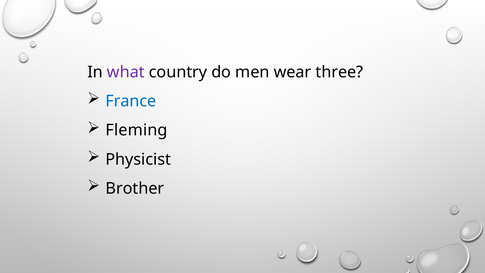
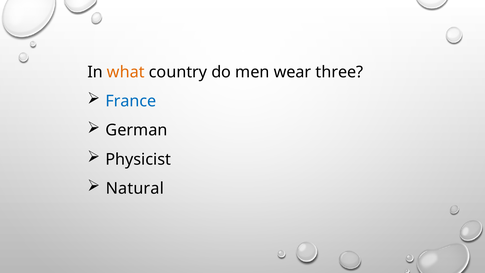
what colour: purple -> orange (126, 72)
Fleming: Fleming -> German (137, 130)
Brother: Brother -> Natural (135, 188)
